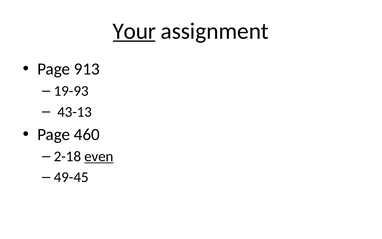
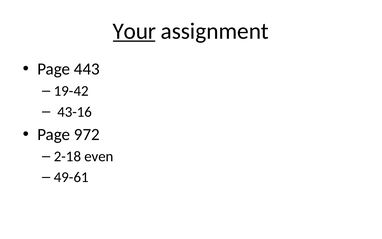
913: 913 -> 443 (87, 69)
19-93: 19-93 -> 19-42 (71, 91)
43-13: 43-13 -> 43-16 (75, 112)
460: 460 -> 972 (87, 134)
even underline: present -> none (99, 156)
49-45: 49-45 -> 49-61 (71, 177)
